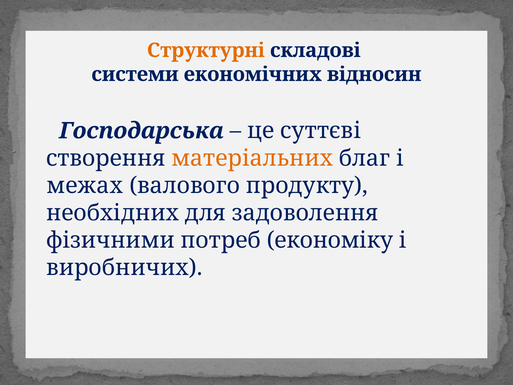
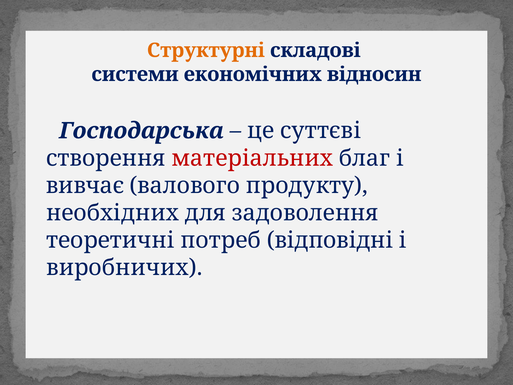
матеріальних colour: orange -> red (252, 158)
межах: межах -> вивчає (85, 185)
фізичними: фізичними -> теоретичні (110, 240)
економіку: економіку -> відповідні (330, 240)
